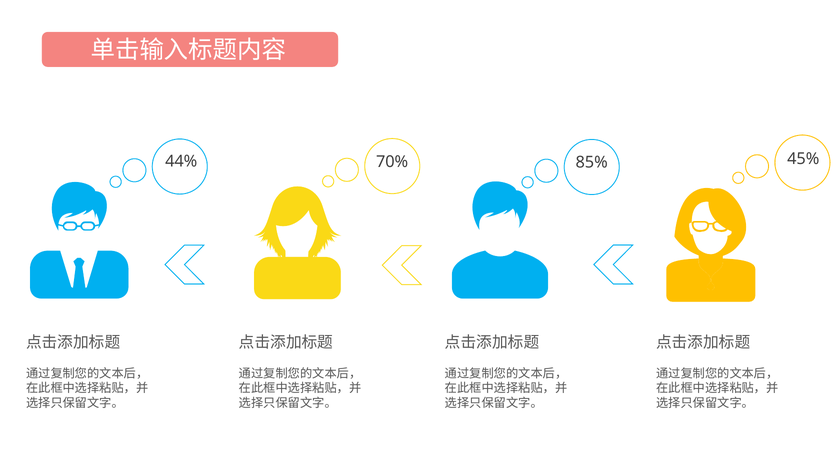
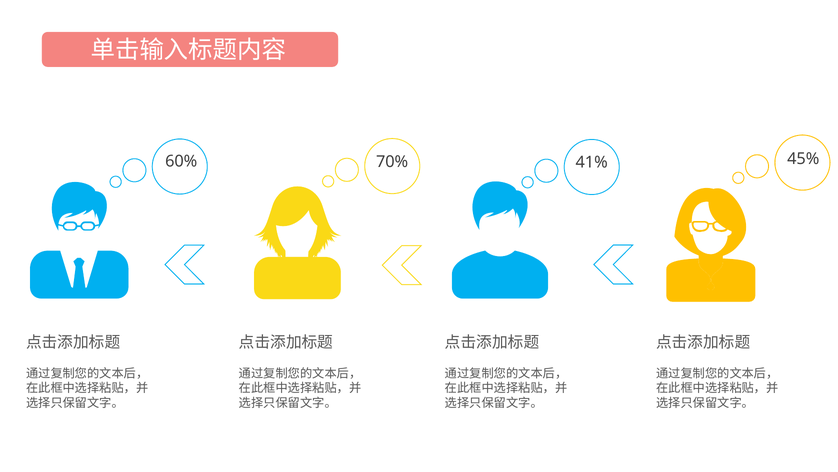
44%: 44% -> 60% (181, 161)
85%: 85% -> 41% (592, 162)
